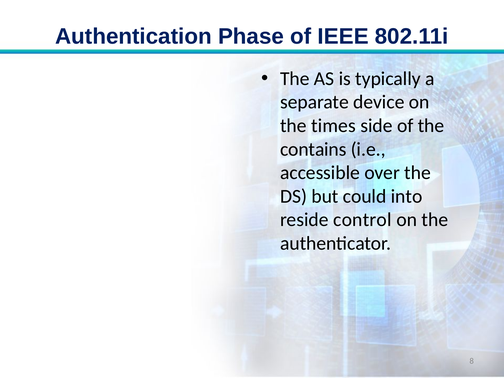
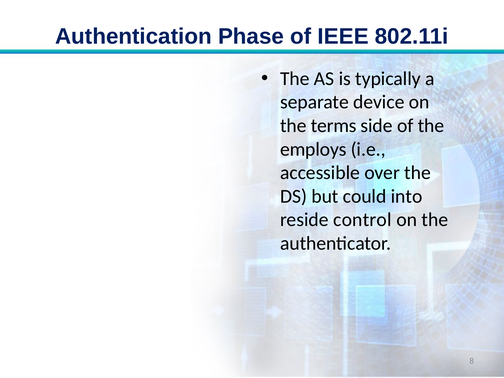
times: times -> terms (334, 126)
contains: contains -> employs (313, 149)
